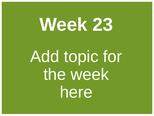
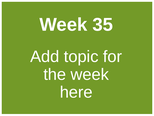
23: 23 -> 35 (103, 25)
